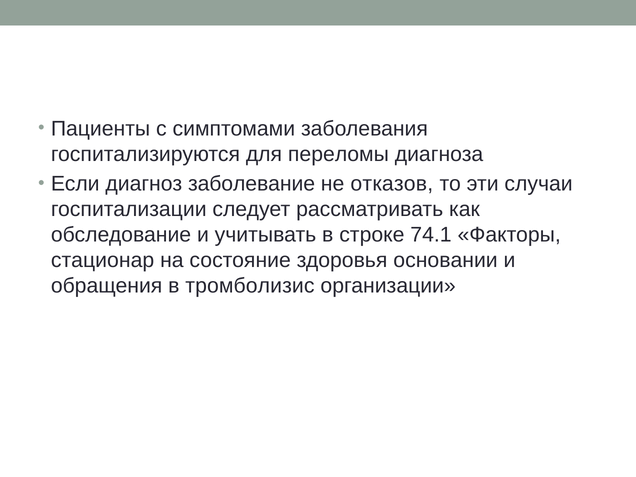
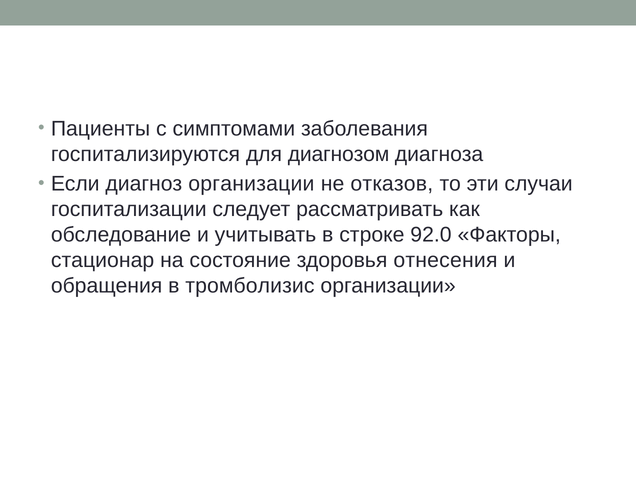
переломы: переломы -> диагнозом (339, 154)
диагноз заболевание: заболевание -> организации (251, 184)
74.1: 74.1 -> 92.0 (431, 235)
основании: основании -> отнесения (445, 260)
